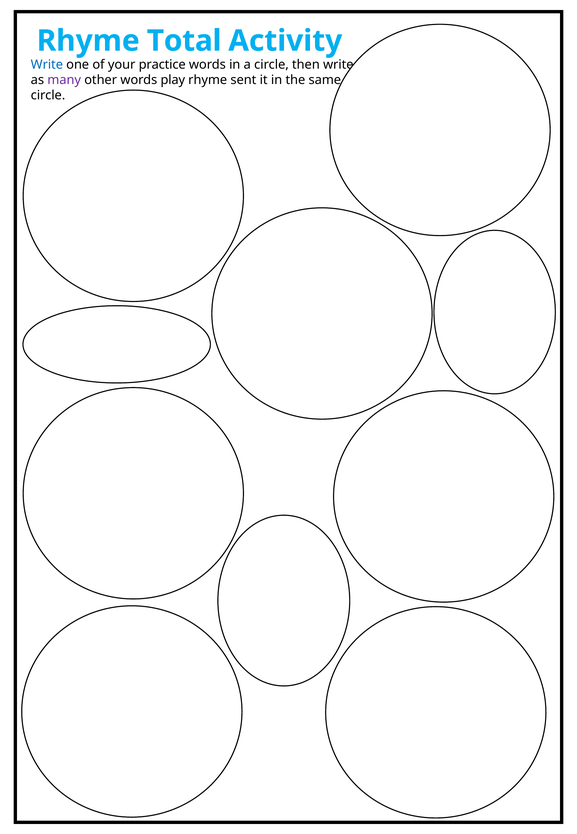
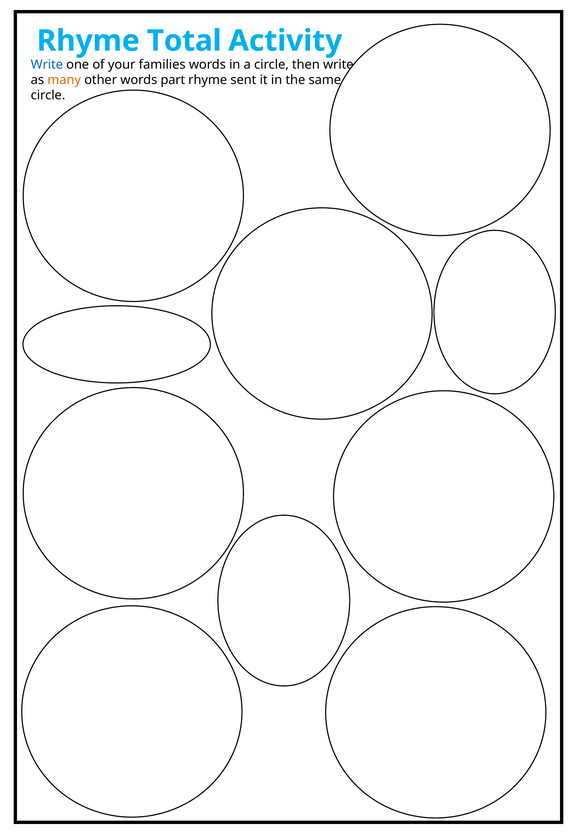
practice: practice -> families (162, 64)
many colour: purple -> orange (64, 80)
play: play -> part (173, 80)
